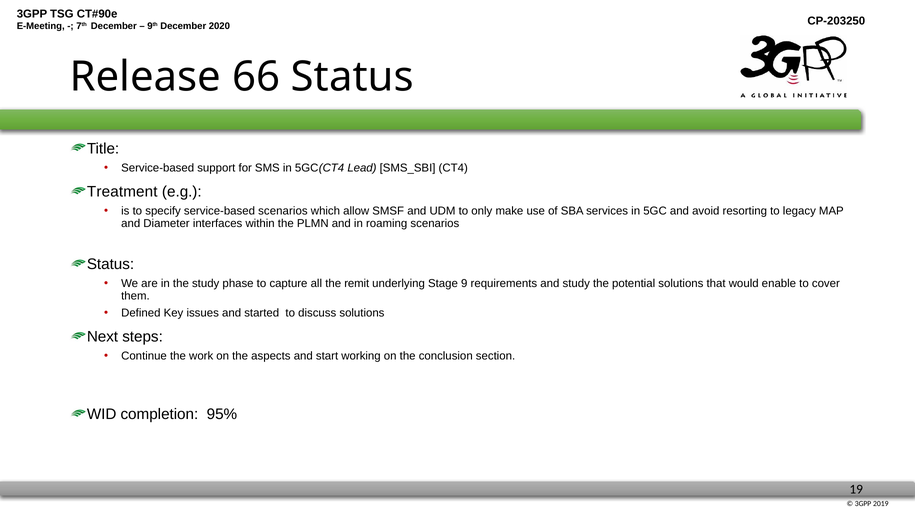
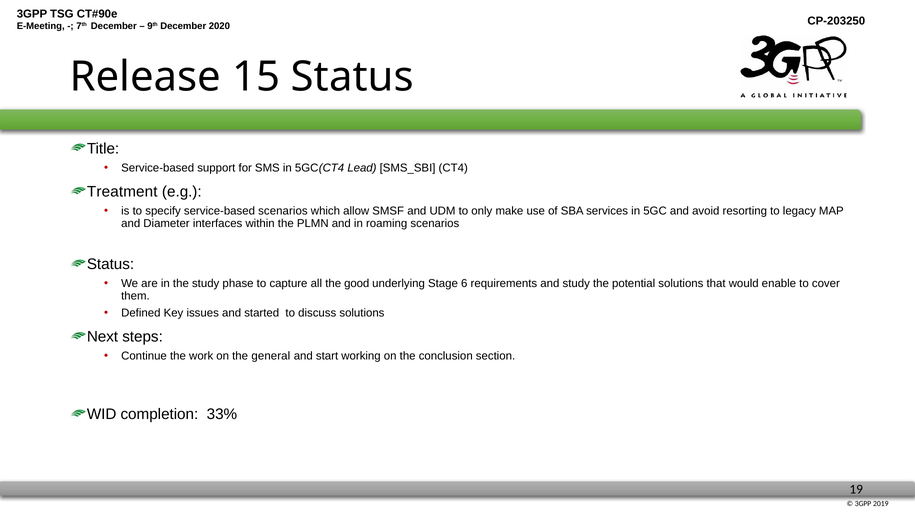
66: 66 -> 15 (256, 77)
remit: remit -> good (357, 283)
9: 9 -> 6 (464, 283)
aspects: aspects -> general (271, 356)
95%: 95% -> 33% (222, 414)
